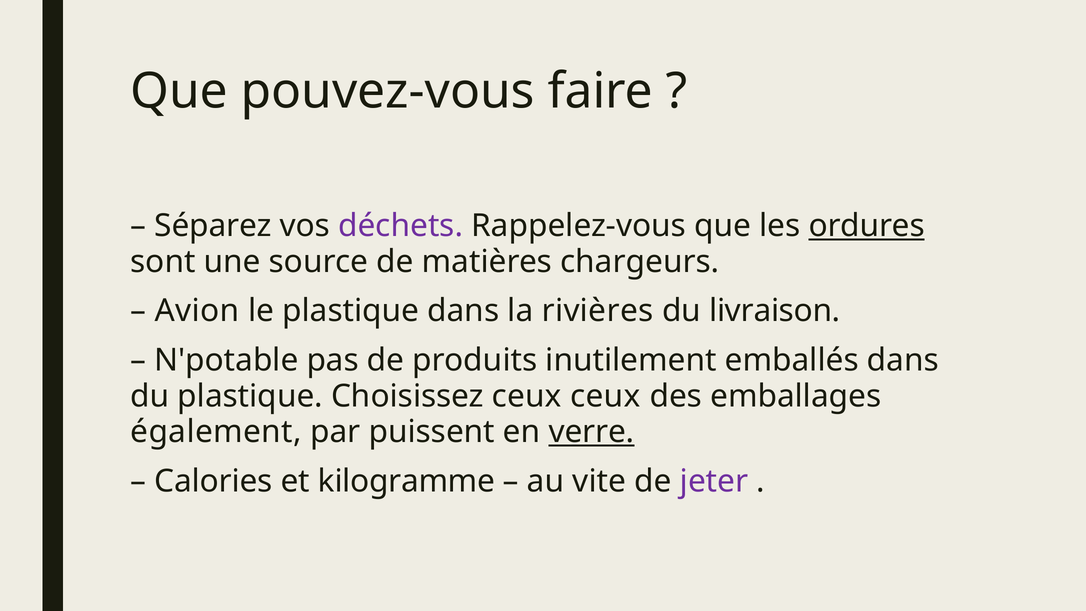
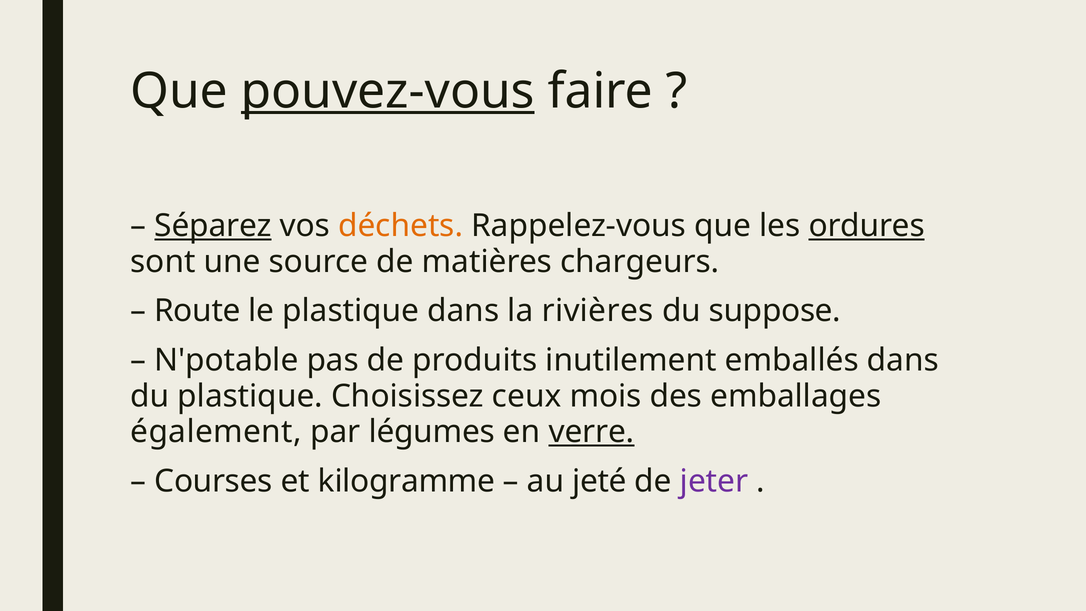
pouvez-vous underline: none -> present (388, 91)
Séparez underline: none -> present (213, 226)
déchets colour: purple -> orange (401, 226)
Avion: Avion -> Route (197, 311)
livraison: livraison -> suppose (775, 311)
ceux ceux: ceux -> mois (606, 396)
puissent: puissent -> légumes (432, 432)
Calories: Calories -> Courses (213, 481)
vite: vite -> jeté (599, 481)
